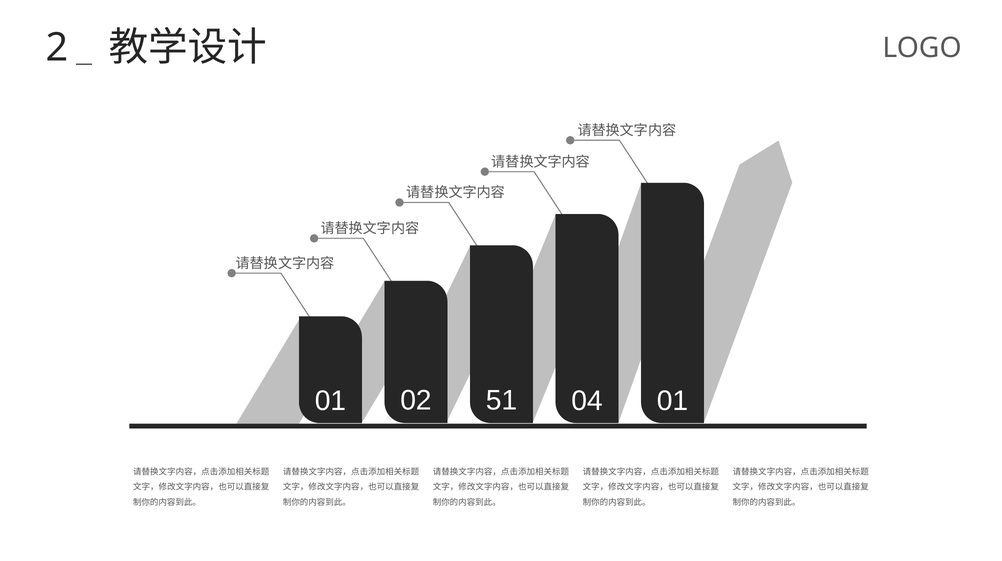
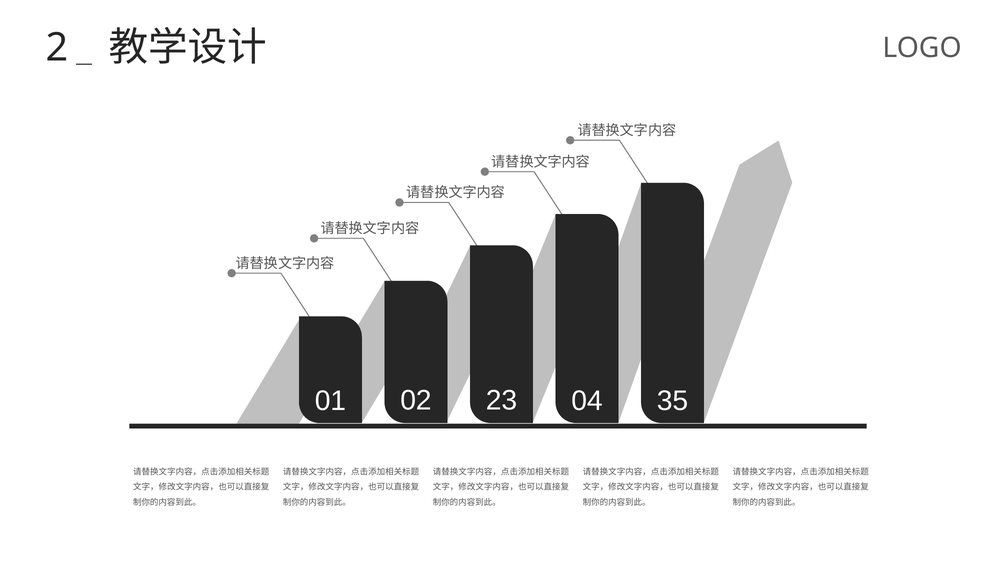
51: 51 -> 23 (501, 401)
04 01: 01 -> 35 (673, 401)
